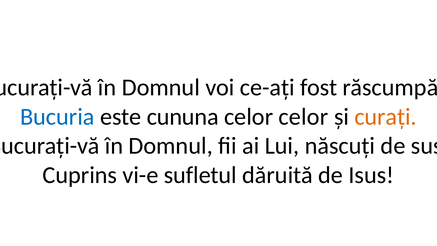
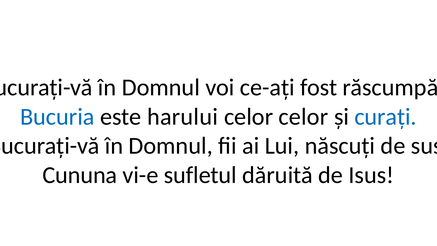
cununa: cununa -> harului (183, 117)
curați colour: orange -> blue (386, 117)
Cuprins: Cuprins -> Cununa (80, 175)
